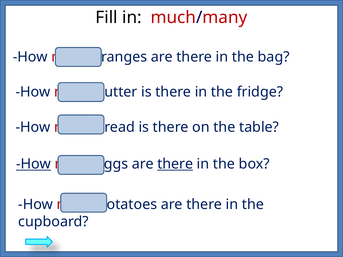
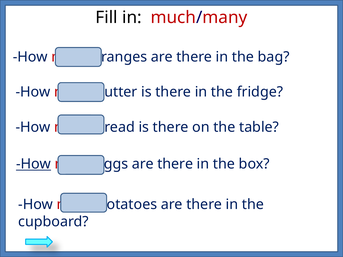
there underline: present -> none (175, 164)
